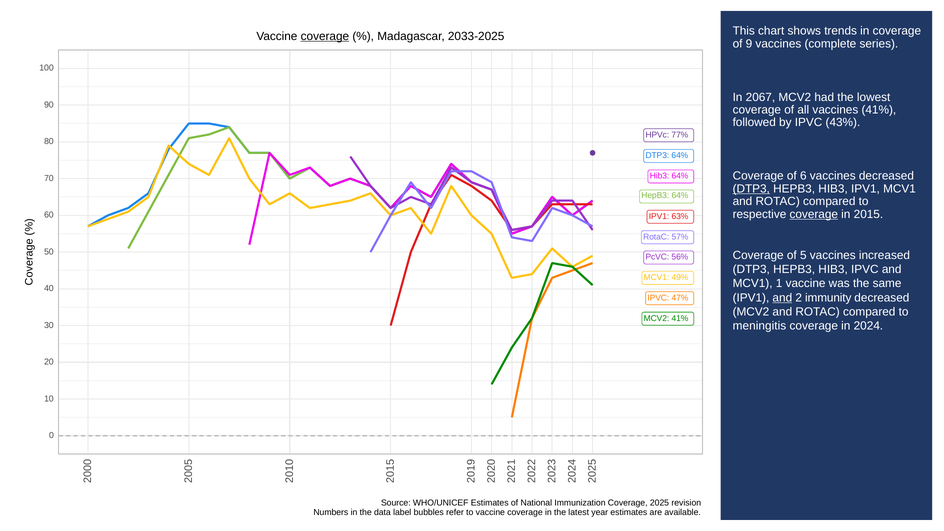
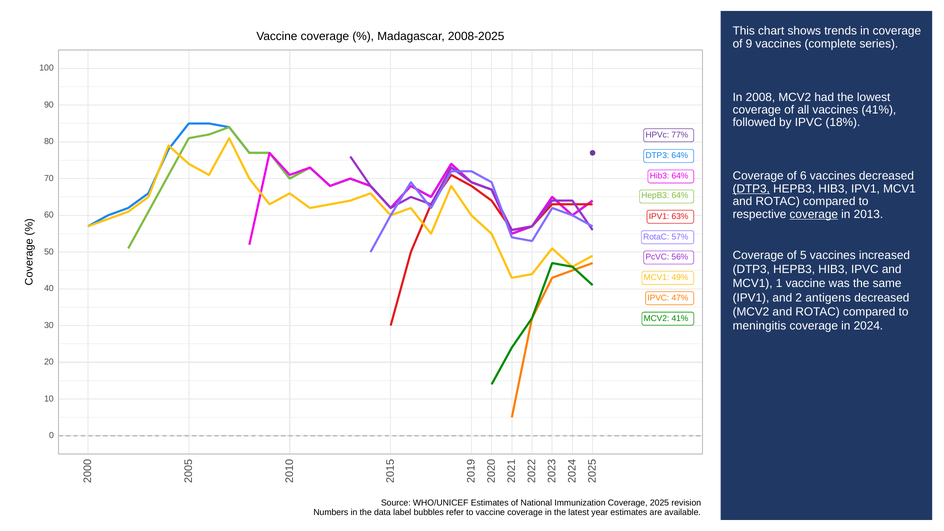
coverage underline: present -> none (325, 36)
2033-2025: 2033-2025 -> 2008-2025 (476, 36)
2067: 2067 -> 2008 (760, 97)
43%: 43% -> 18% (843, 123)
2015: 2015 -> 2013 (868, 214)
and underline: present -> none (782, 298)
immunity: immunity -> antigens (828, 298)
